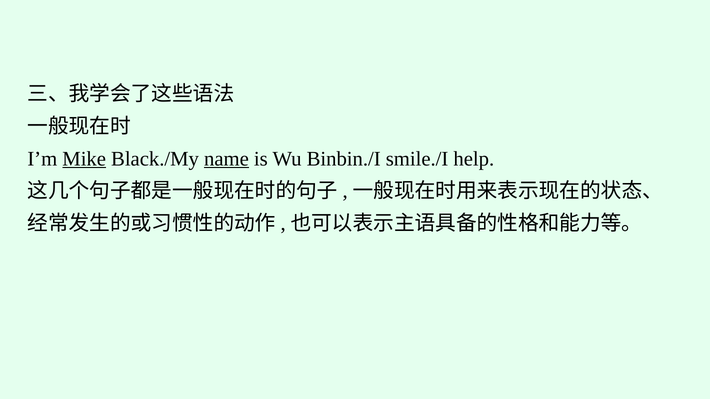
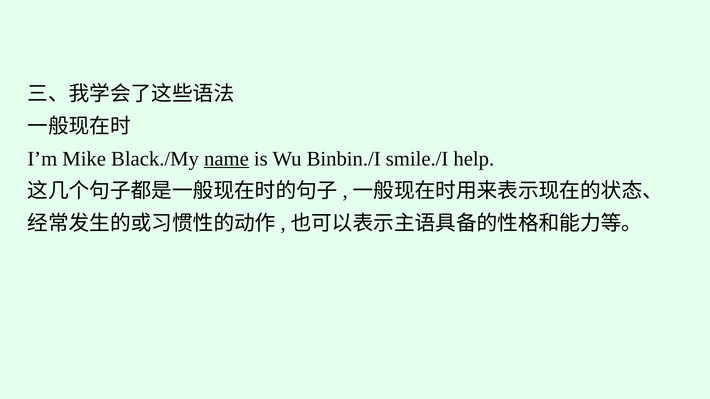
Mike underline: present -> none (84, 159)
